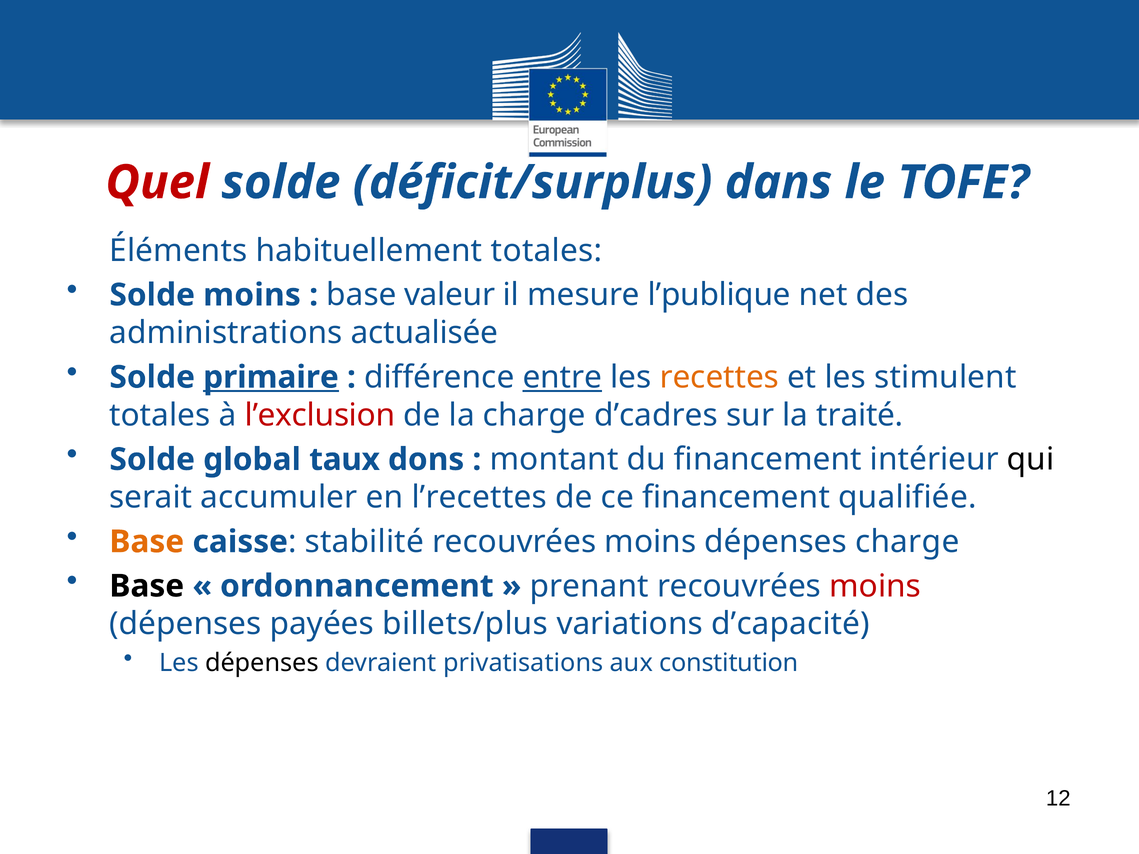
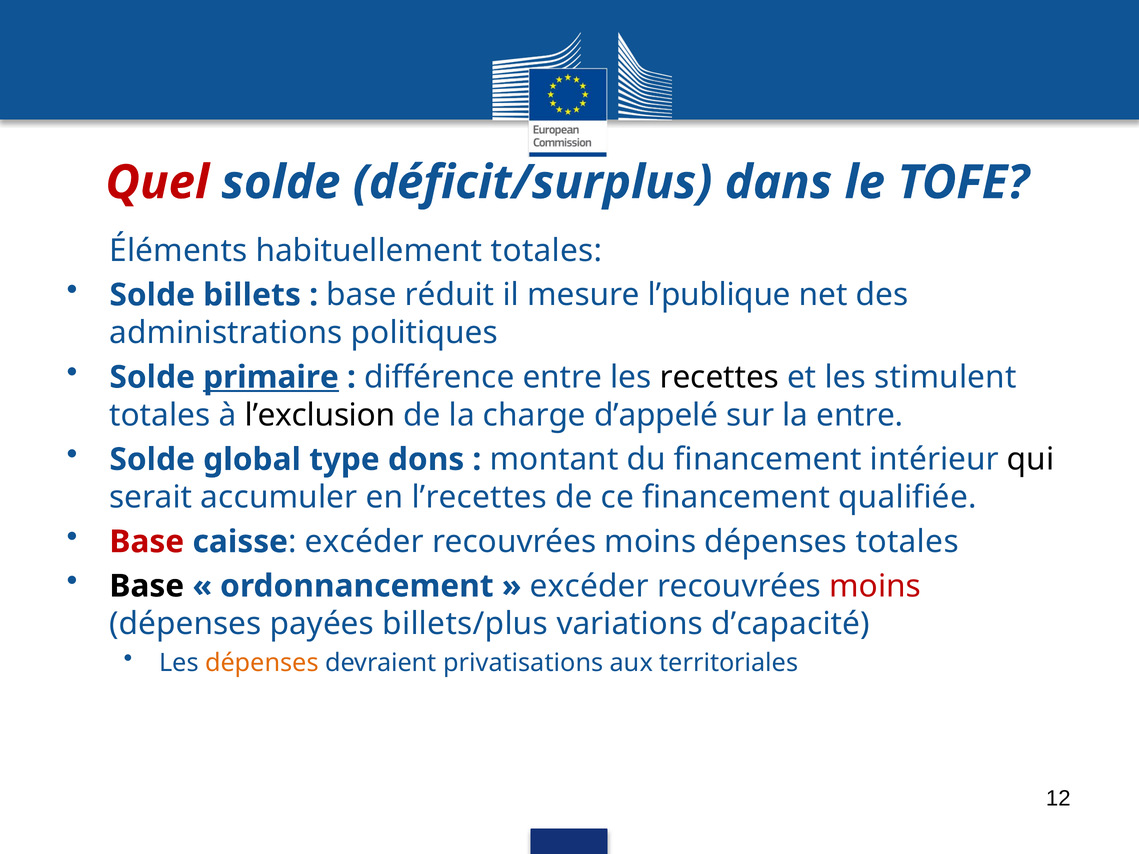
Solde moins: moins -> billets (252, 295)
valeur: valeur -> réduit (450, 295)
actualisée: actualisée -> politiques (424, 333)
entre underline: present -> none (562, 377)
recettes colour: orange -> black (719, 377)
l’exclusion colour: red -> black (320, 415)
d’cadres: d’cadres -> d’appelé (656, 415)
la traité: traité -> entre (860, 415)
taux: taux -> type (344, 460)
Base colour: orange -> red (147, 542)
stabilité: stabilité -> excéder (364, 542)
dépenses charge: charge -> totales (907, 542)
prenant: prenant -> excéder (589, 586)
dépenses colour: black -> orange (262, 663)
constitution: constitution -> territoriales (729, 663)
